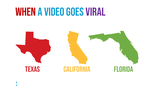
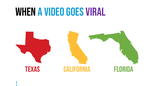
When colour: red -> black (26, 12)
